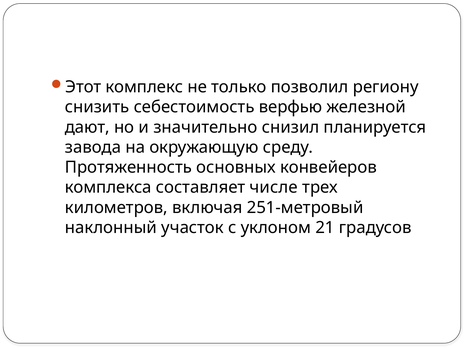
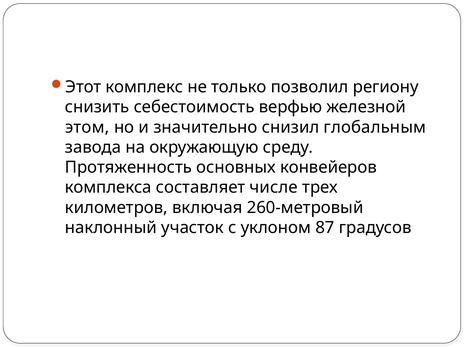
дают: дают -> этом (87, 127)
планируется: планируется -> глобальным (375, 127)
251-метровый: 251-метровый -> 260-метровый (305, 208)
21: 21 -> 87 (325, 228)
